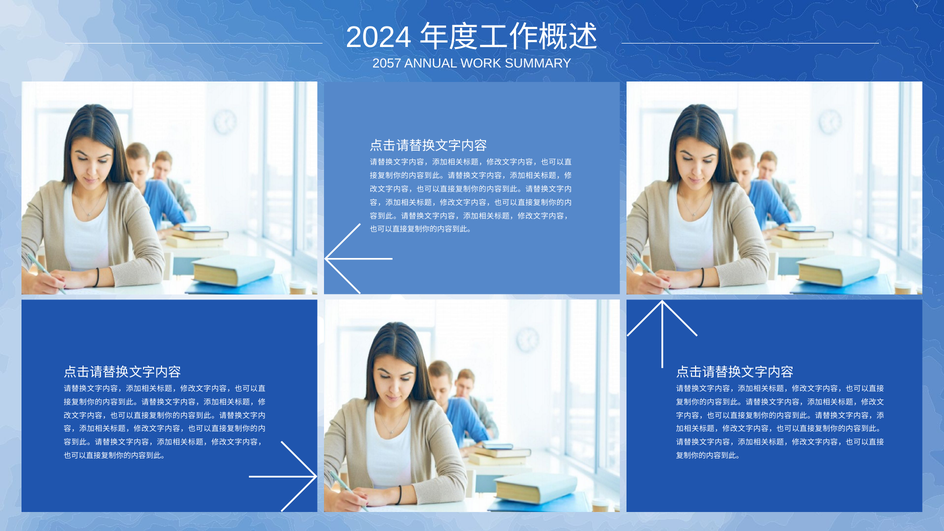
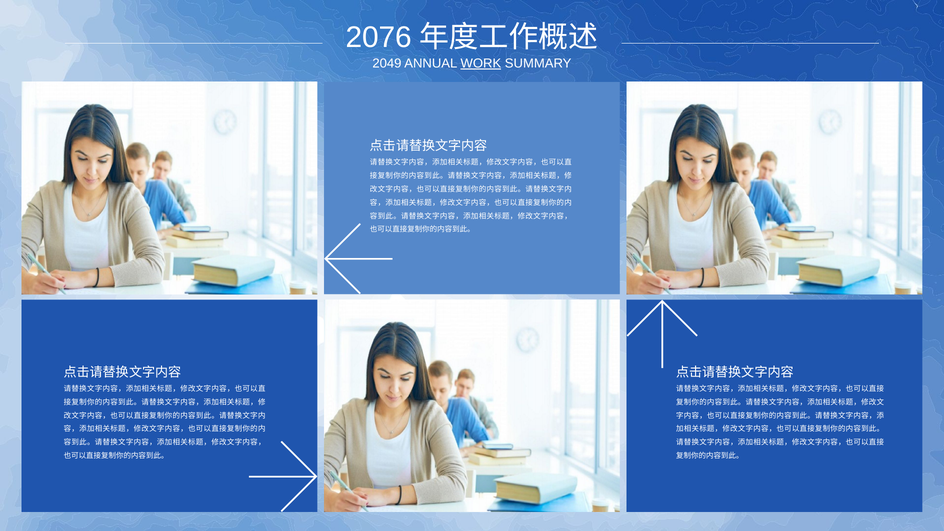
2024: 2024 -> 2076 (379, 37)
2057: 2057 -> 2049 (387, 63)
WORK underline: none -> present (481, 63)
